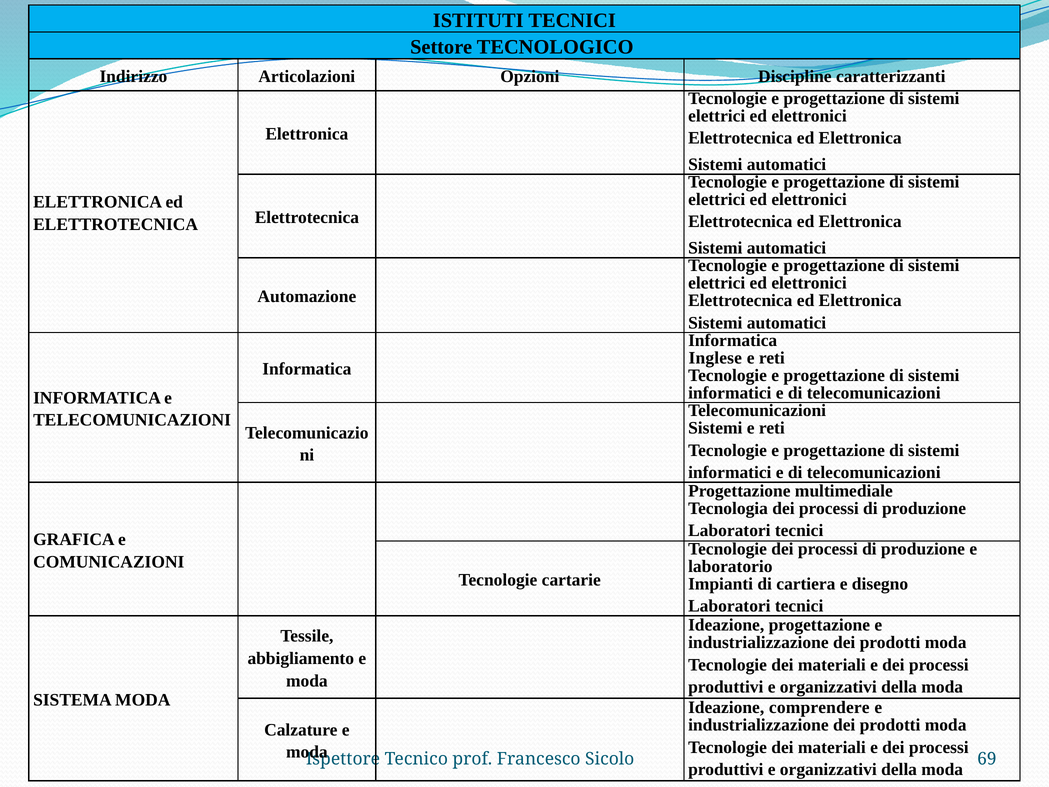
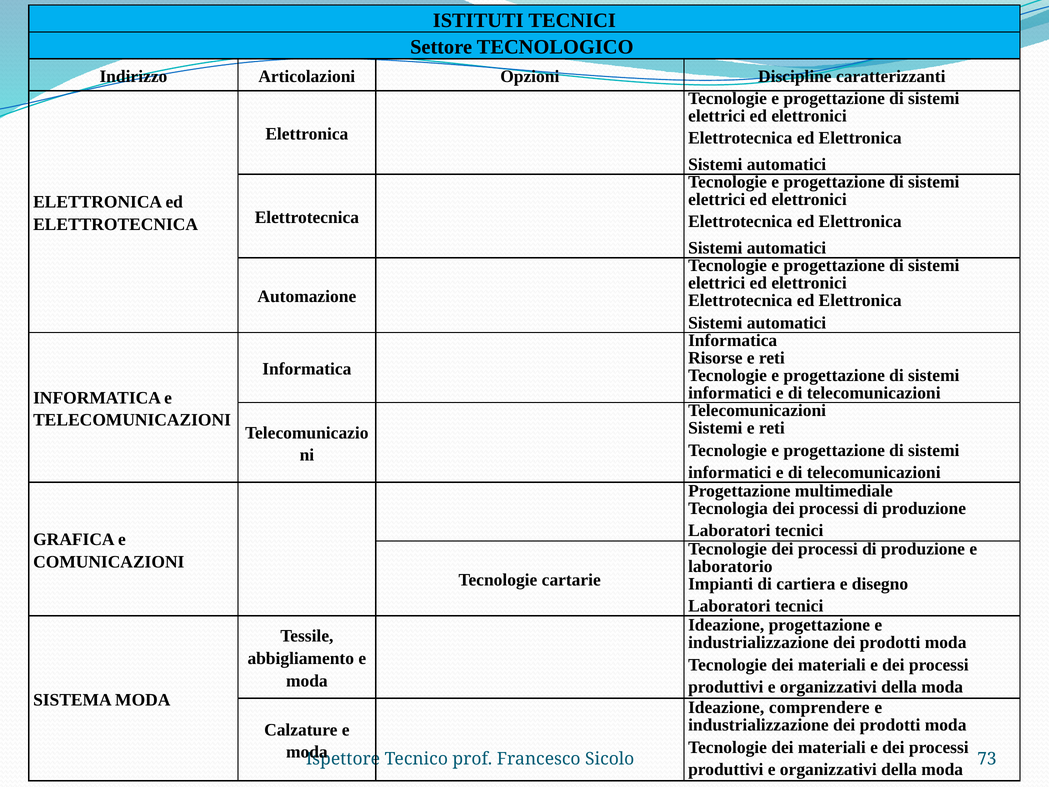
Inglese: Inglese -> Risorse (715, 358)
69: 69 -> 73 (987, 759)
